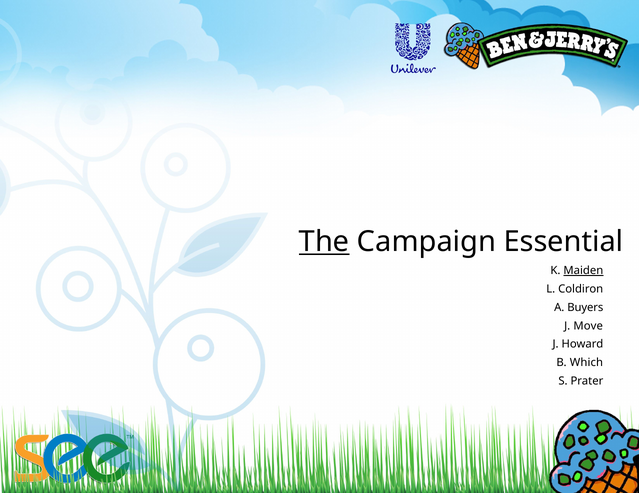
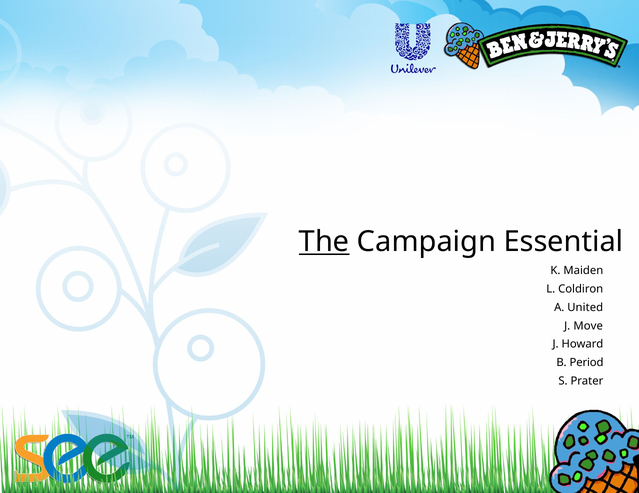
Maiden underline: present -> none (583, 271)
Buyers: Buyers -> United (585, 308)
Which: Which -> Period (587, 363)
